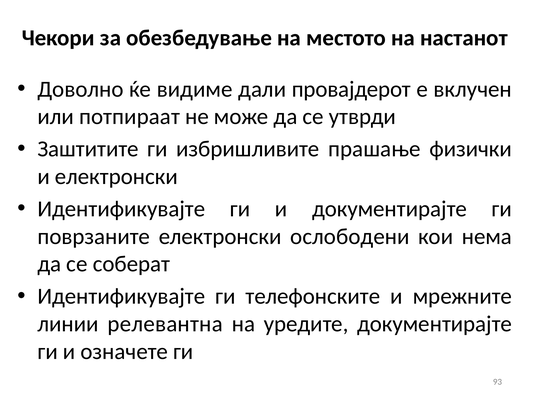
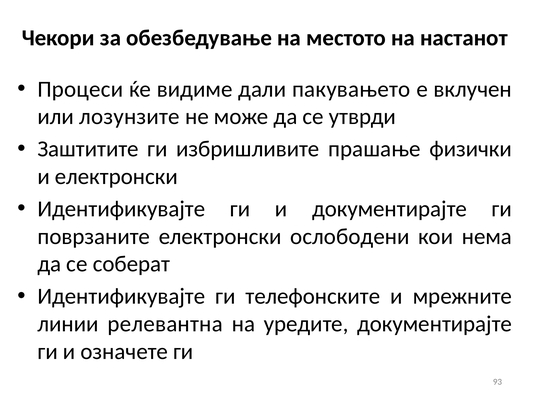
Доволно: Доволно -> Процеси (80, 89)
провајдерот: провајдерот -> пакувањето (351, 89)
потпираат: потпираат -> лозунзите (129, 117)
